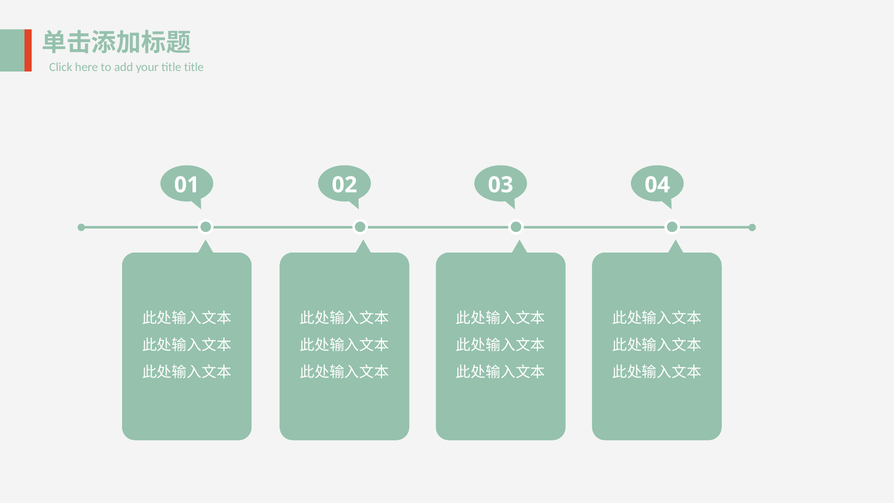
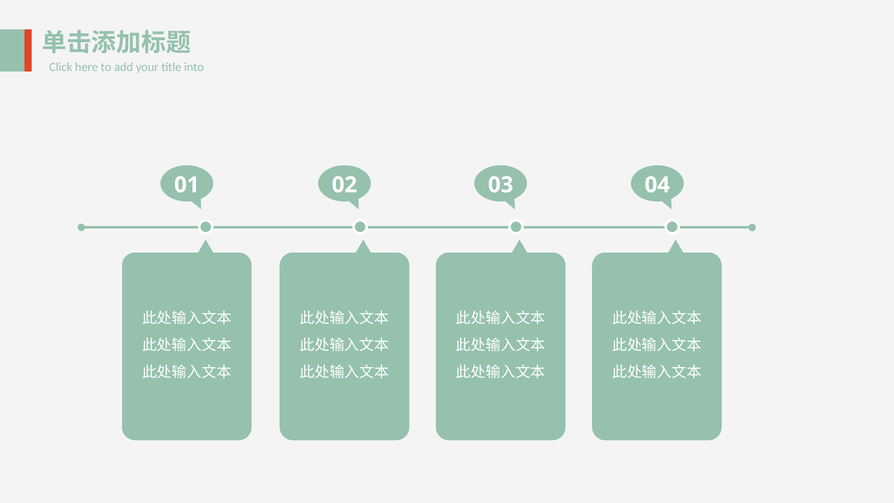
title title: title -> into (194, 67)
